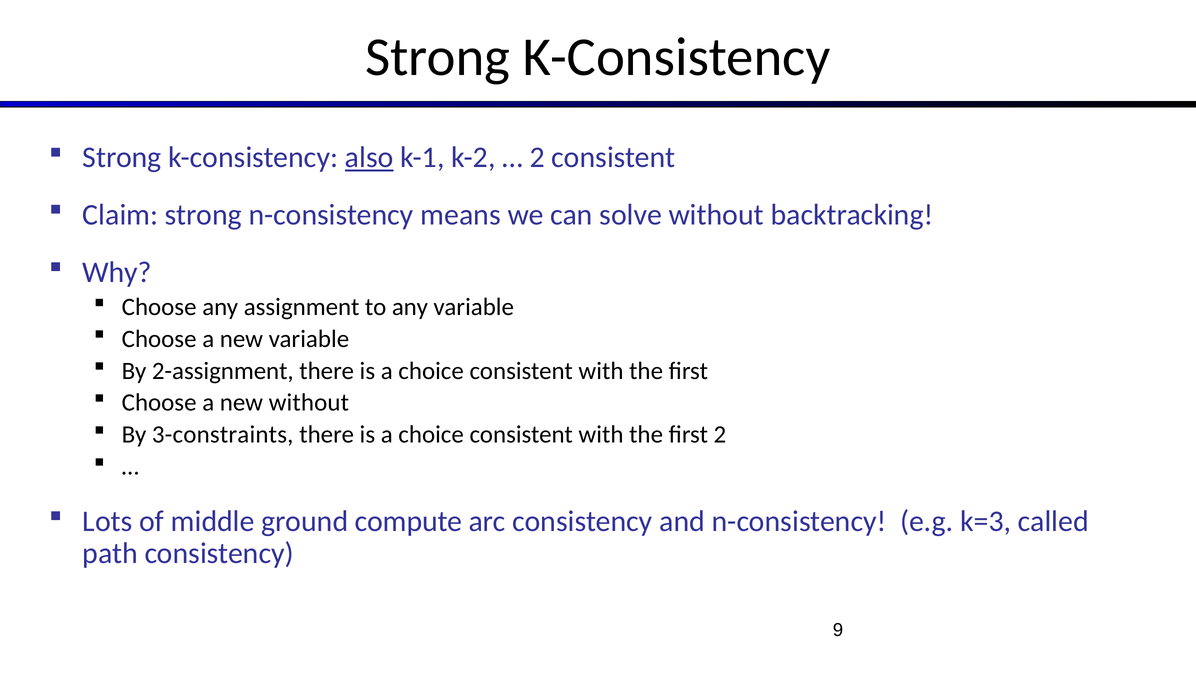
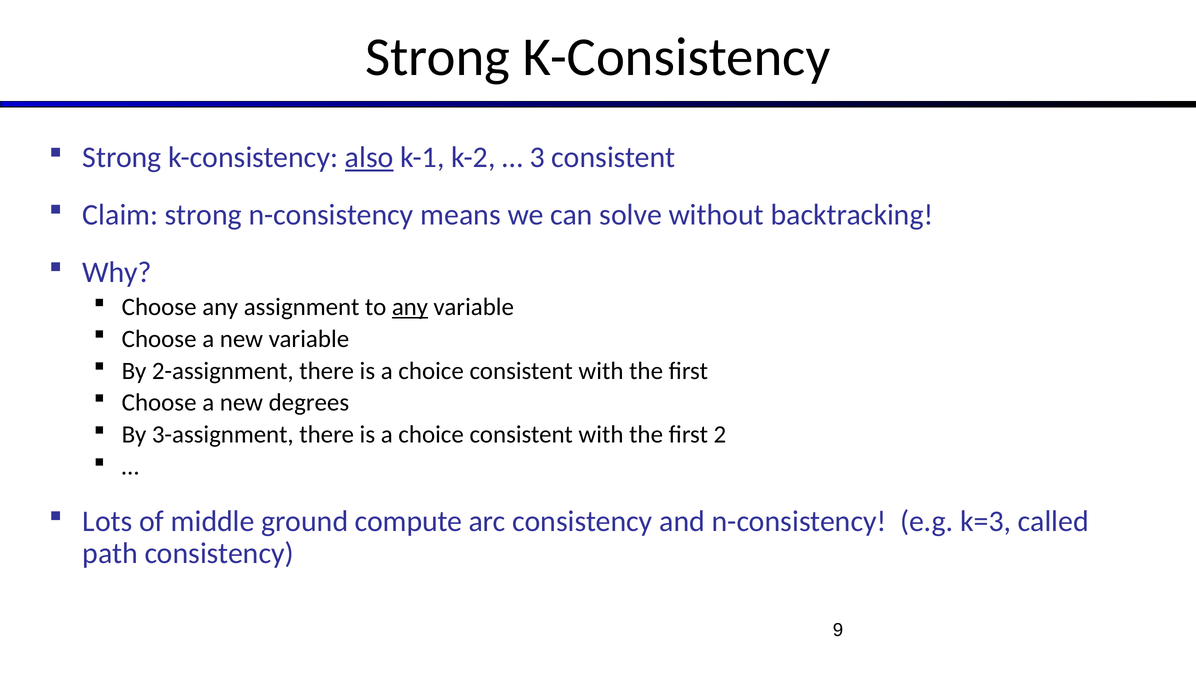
2: 2 -> 3 (537, 158)
any underline: none -> present (410, 307)
new without: without -> degrees (309, 403)
3-constraints: 3-constraints -> 3-assignment (223, 434)
